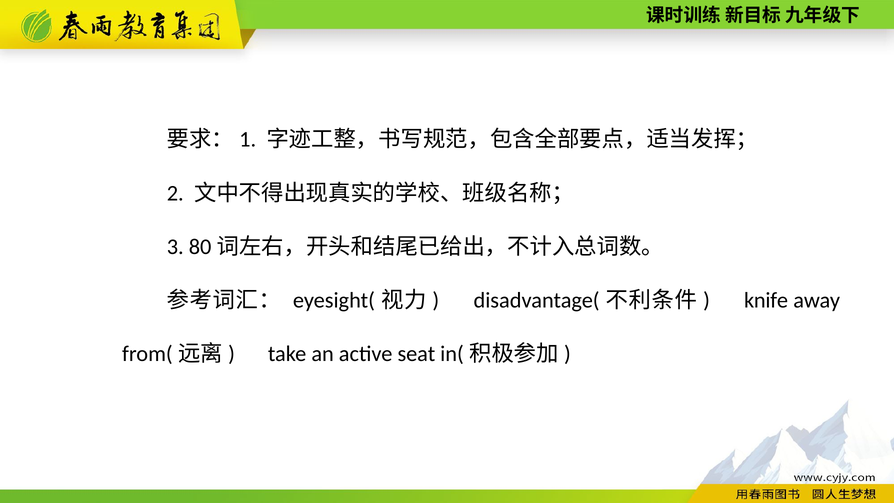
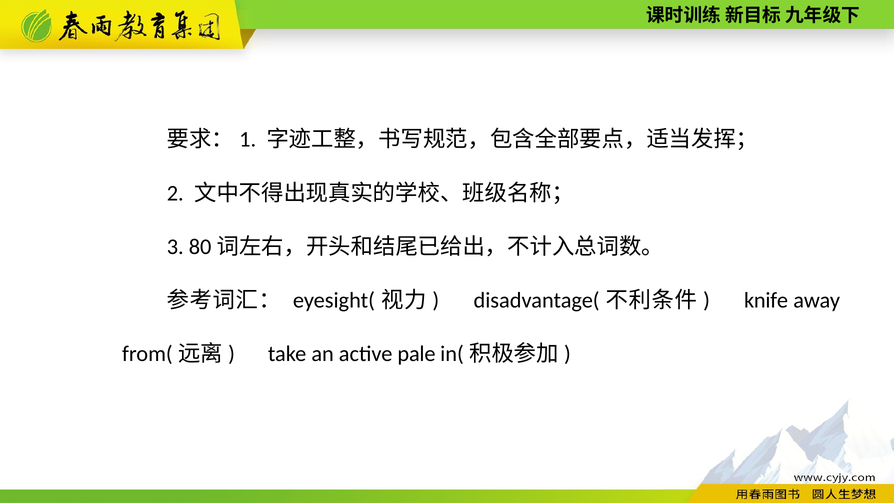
seat: seat -> pale (416, 354)
